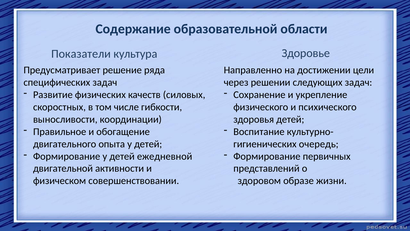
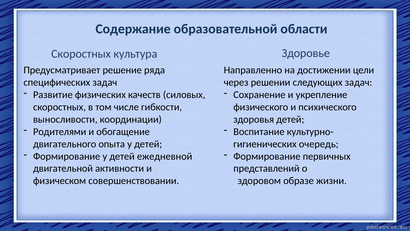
Показатели: Показатели -> Скоростных (81, 54)
Правильное: Правильное -> Родителями (60, 131)
